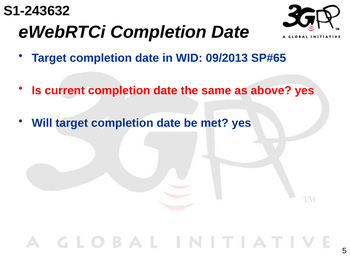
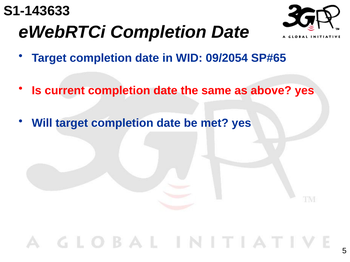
S1-243632: S1-243632 -> S1-143633 (37, 11)
09/2013: 09/2013 -> 09/2054 (227, 58)
